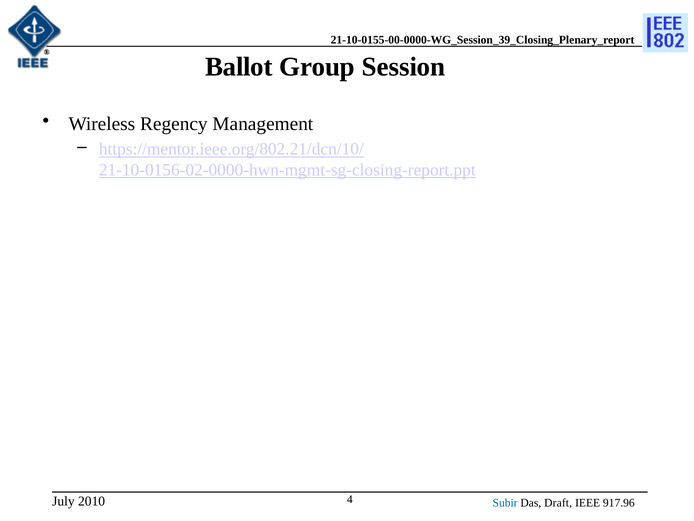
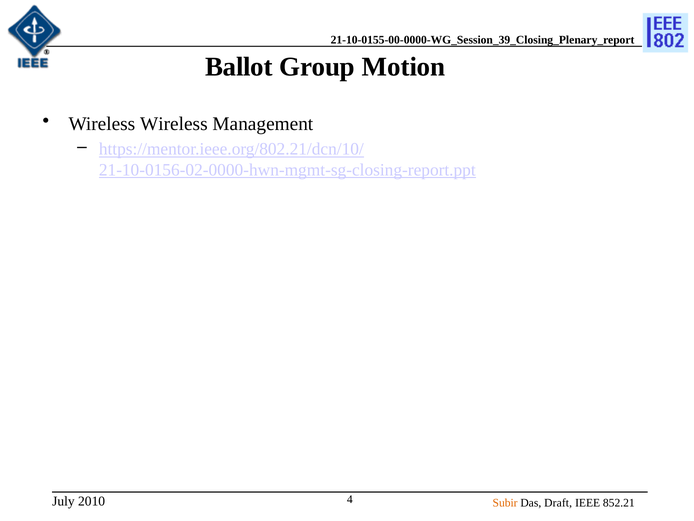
Session: Session -> Motion (404, 67)
Wireless Regency: Regency -> Wireless (174, 124)
Subir colour: blue -> orange (505, 503)
917.96: 917.96 -> 852.21 (619, 503)
